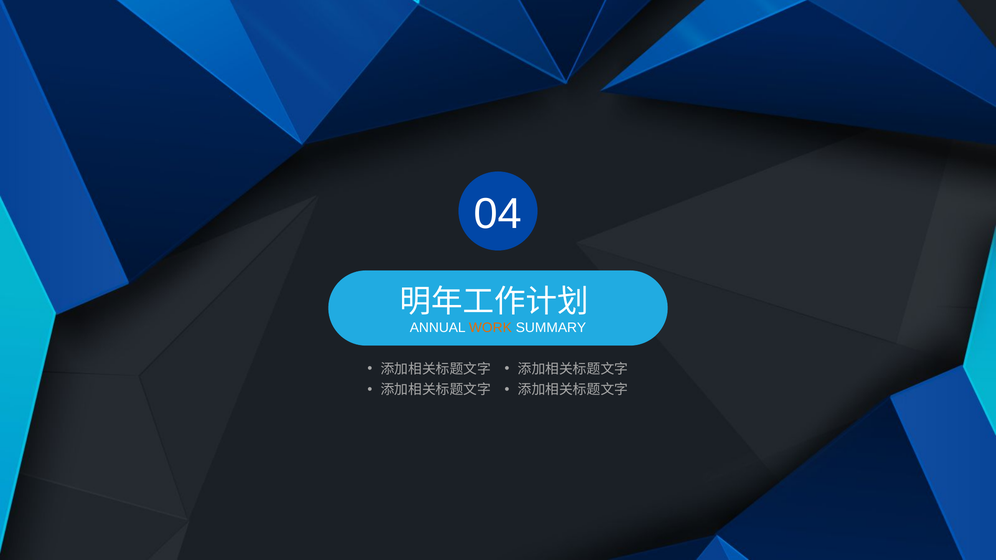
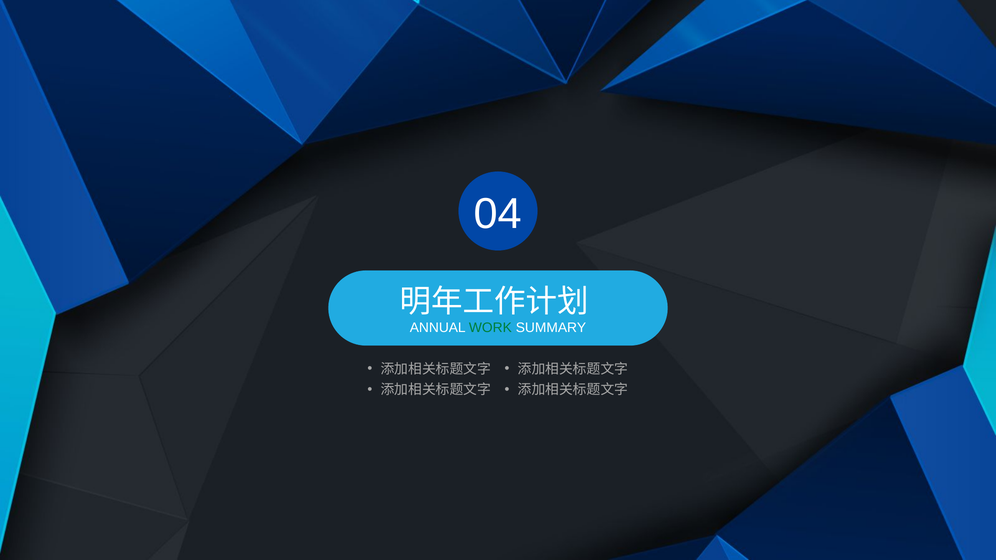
WORK colour: orange -> green (490, 328)
